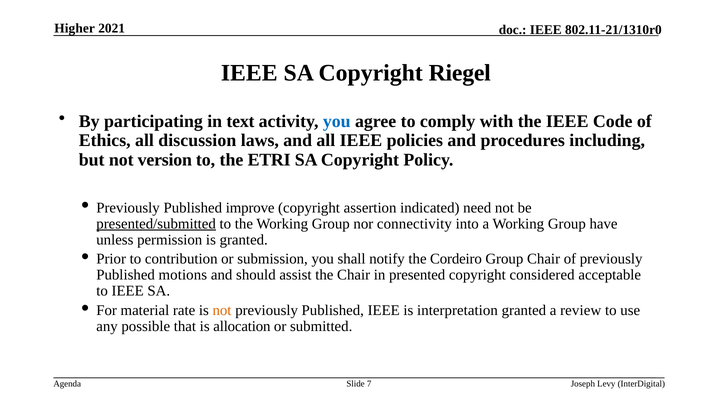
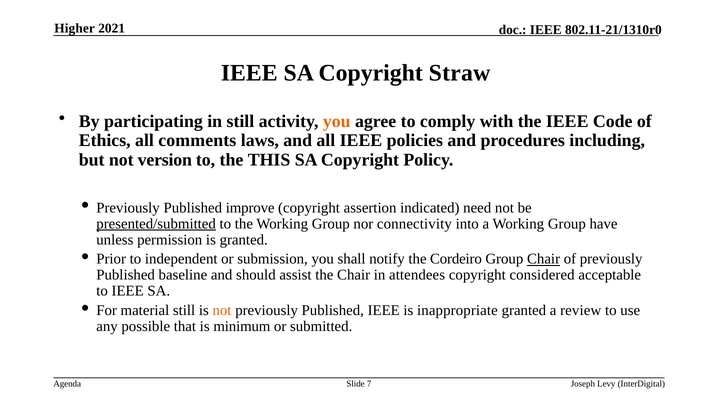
Riegel: Riegel -> Straw (460, 73)
in text: text -> still (240, 121)
you colour: blue -> orange (337, 121)
discussion: discussion -> comments (197, 141)
ETRI: ETRI -> THIS (269, 160)
contribution: contribution -> independent (181, 259)
Chair underline: none -> present (544, 259)
motions: motions -> baseline (183, 275)
presented: presented -> attendees (417, 275)
material rate: rate -> still (184, 311)
interpretation: interpretation -> inappropriate (457, 311)
allocation: allocation -> minimum (242, 327)
